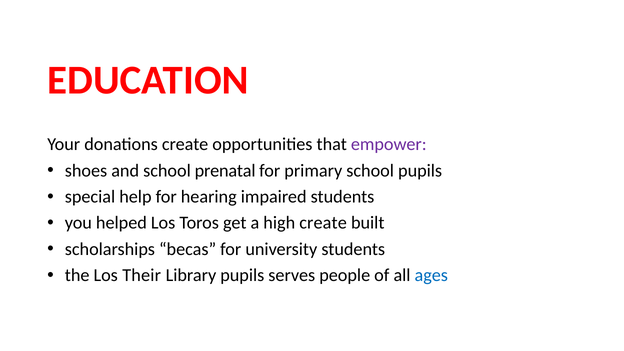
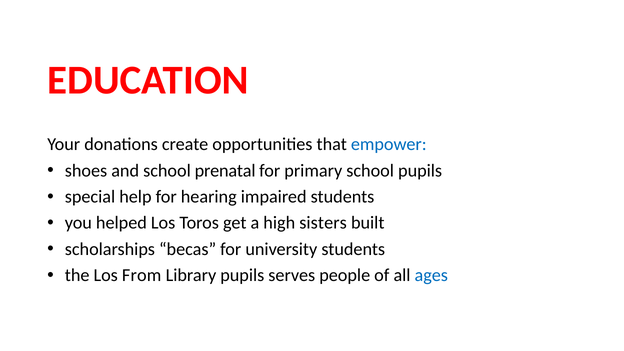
empower colour: purple -> blue (389, 144)
high create: create -> sisters (323, 223)
Their: Their -> From (142, 275)
